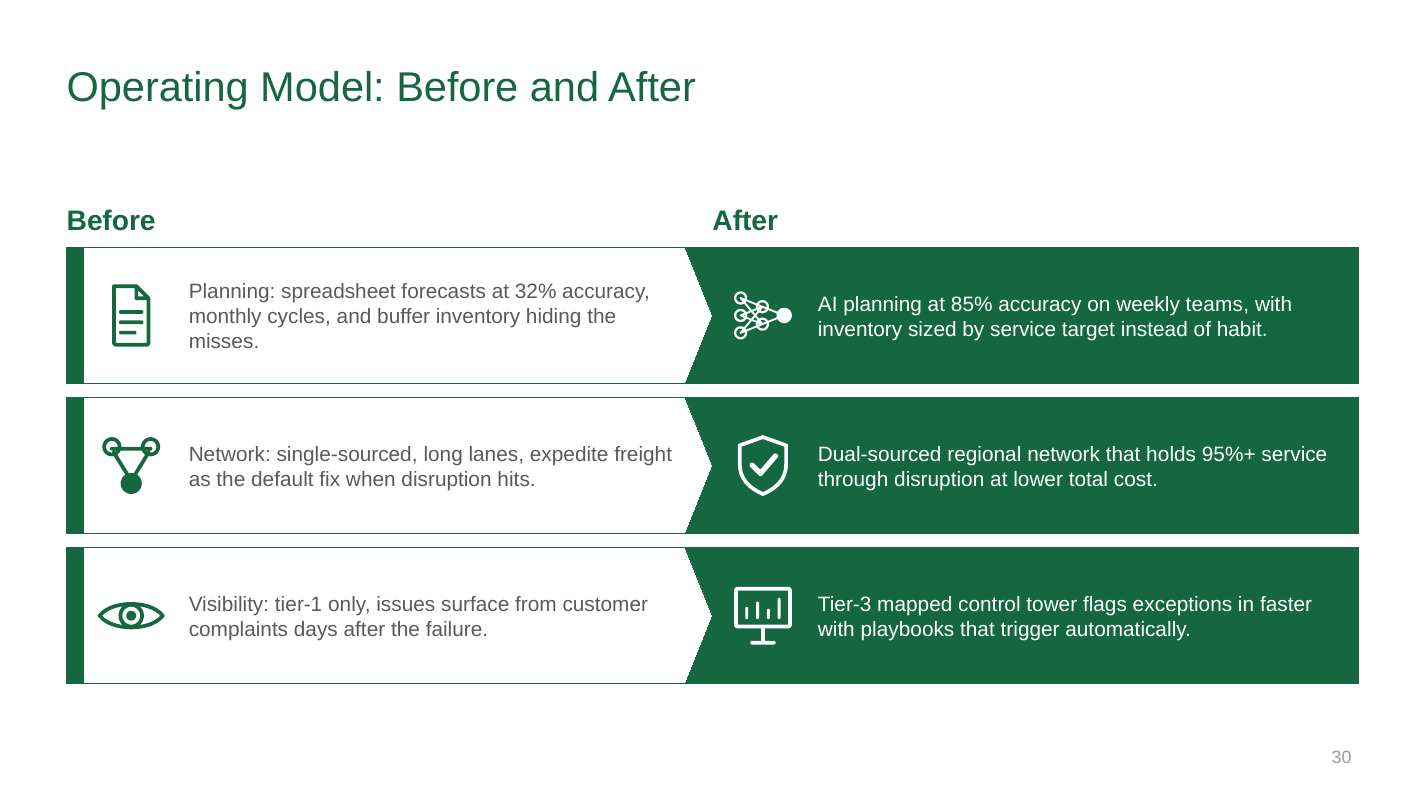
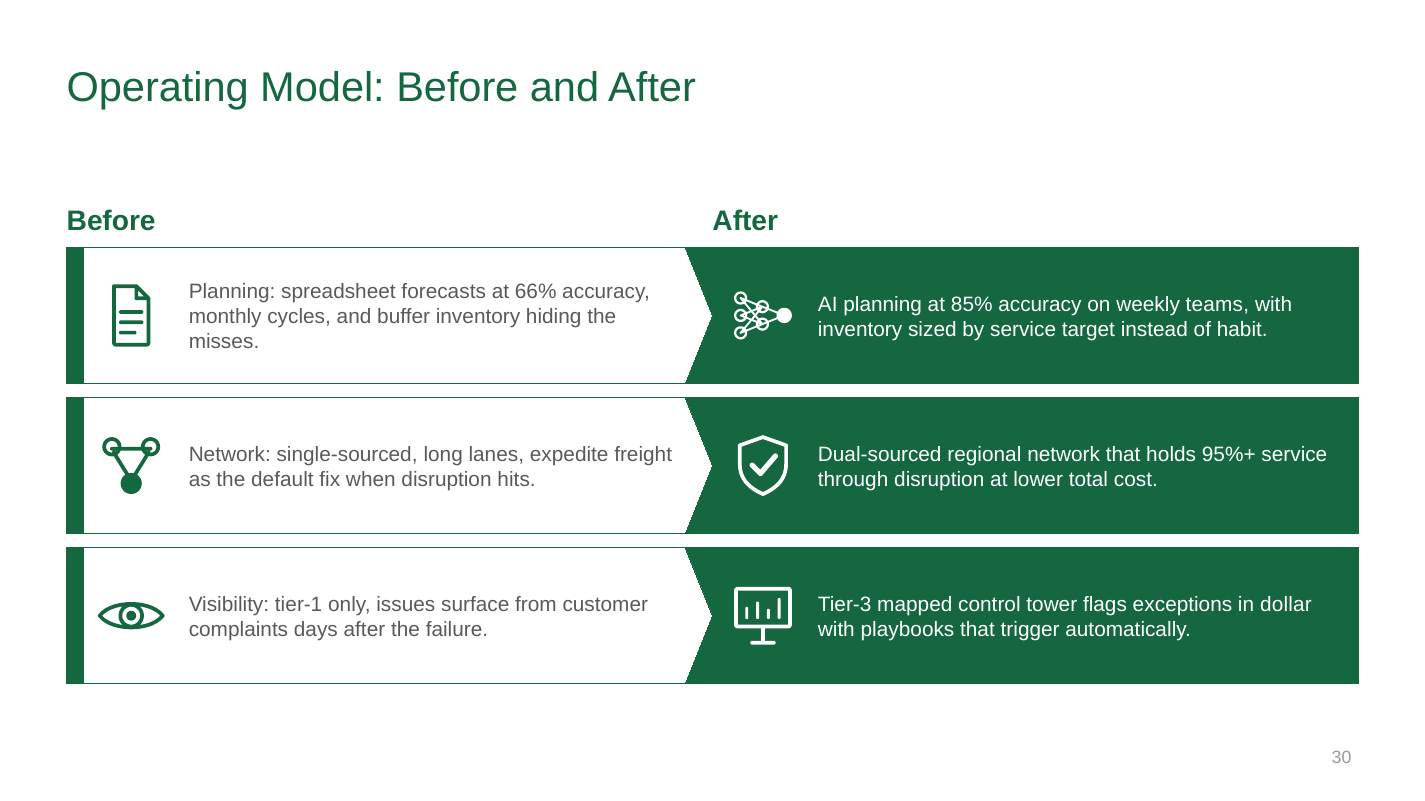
32%: 32% -> 66% (536, 292)
faster: faster -> dollar (1286, 605)
